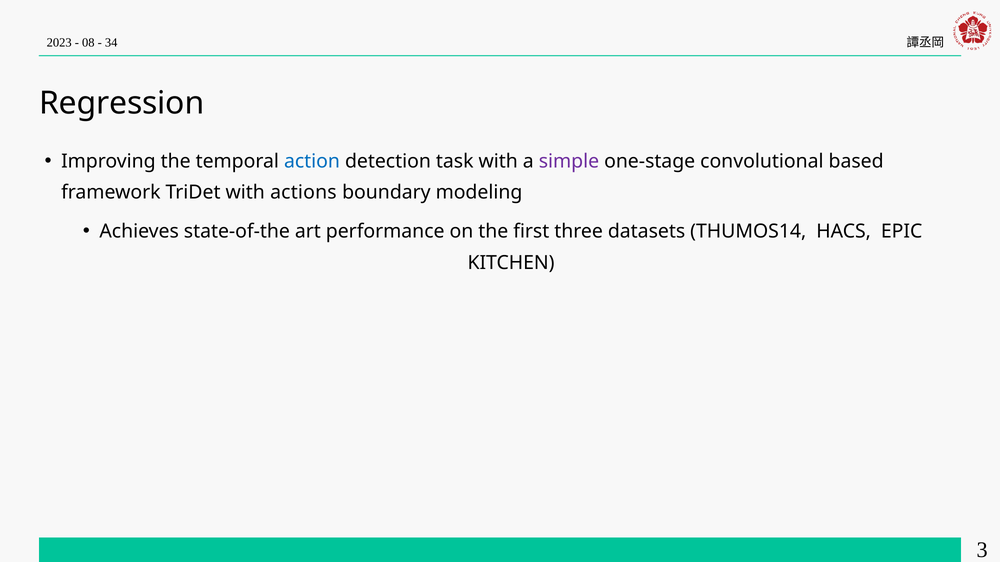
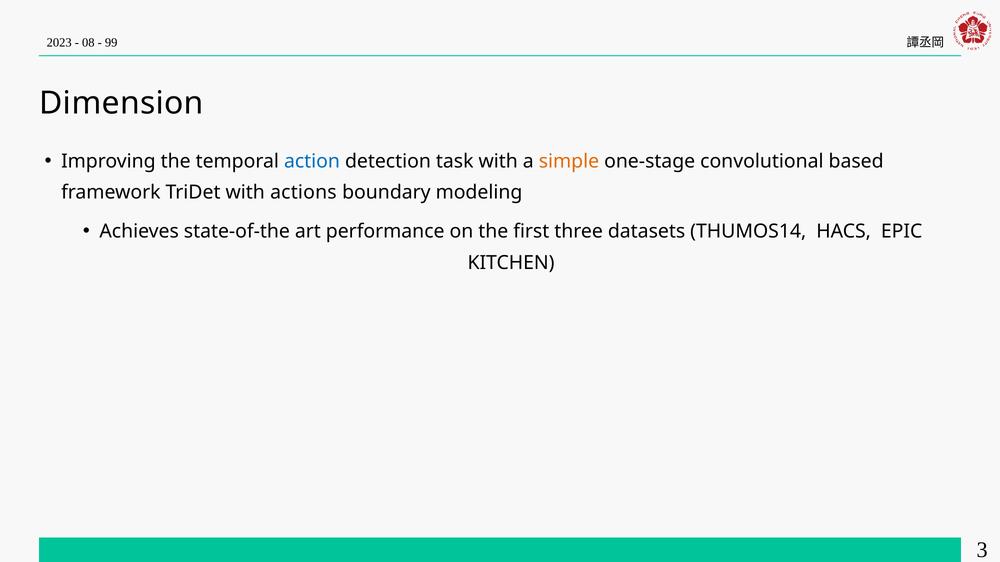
34: 34 -> 99 (111, 43)
Regression: Regression -> Dimension (121, 103)
simple colour: purple -> orange (569, 161)
